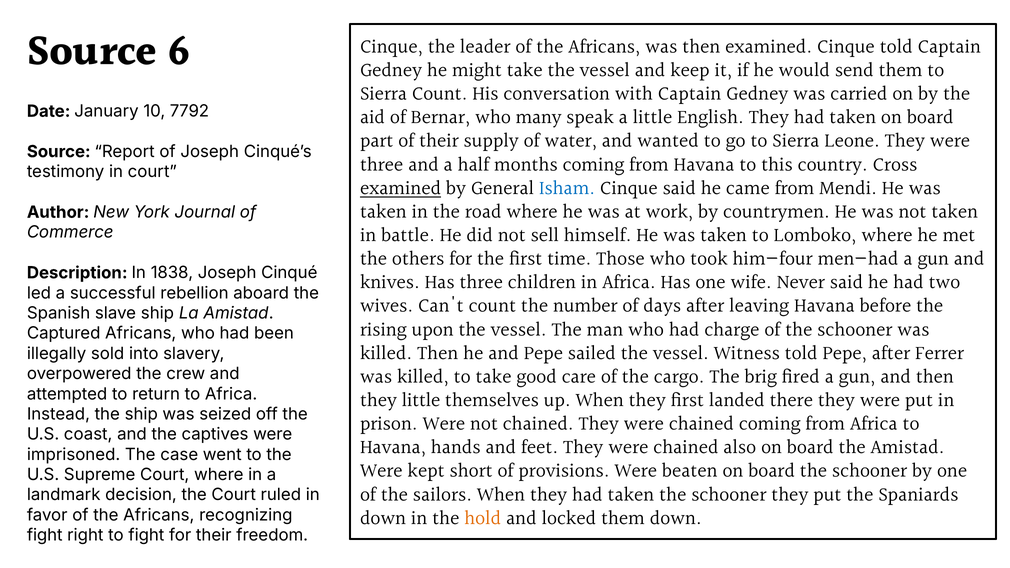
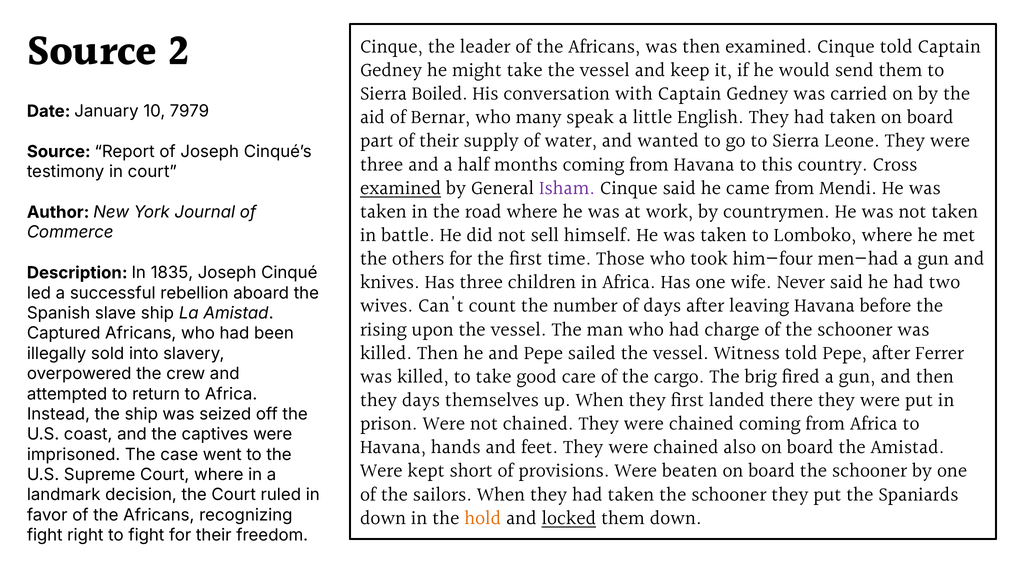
6: 6 -> 2 (179, 52)
Sierra Count: Count -> Boiled (440, 94)
7792: 7792 -> 7979 (189, 111)
Isham colour: blue -> purple (567, 189)
1838: 1838 -> 1835 (172, 273)
they little: little -> days (421, 401)
locked underline: none -> present (569, 519)
